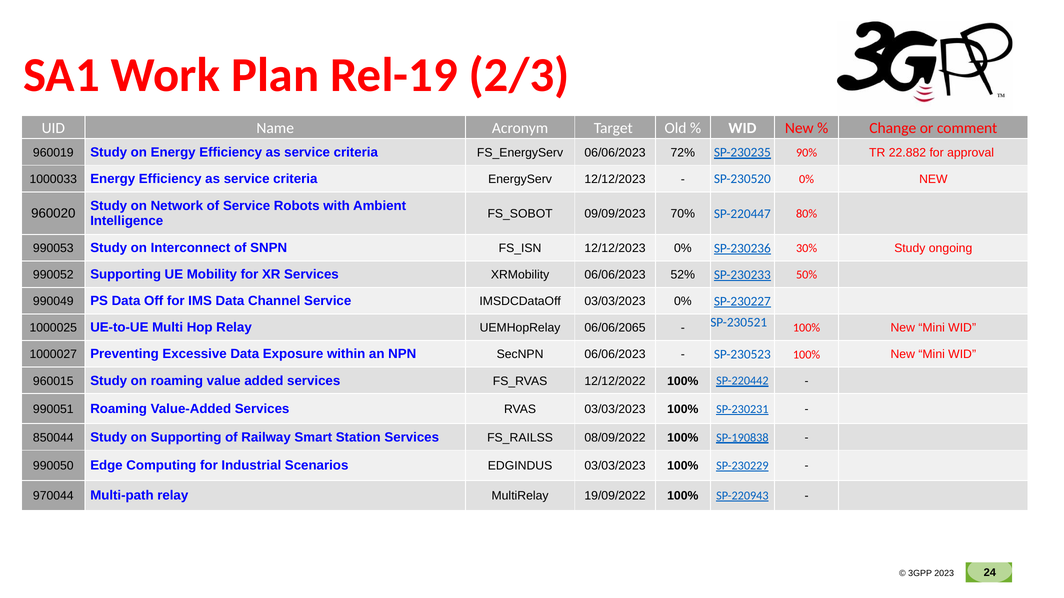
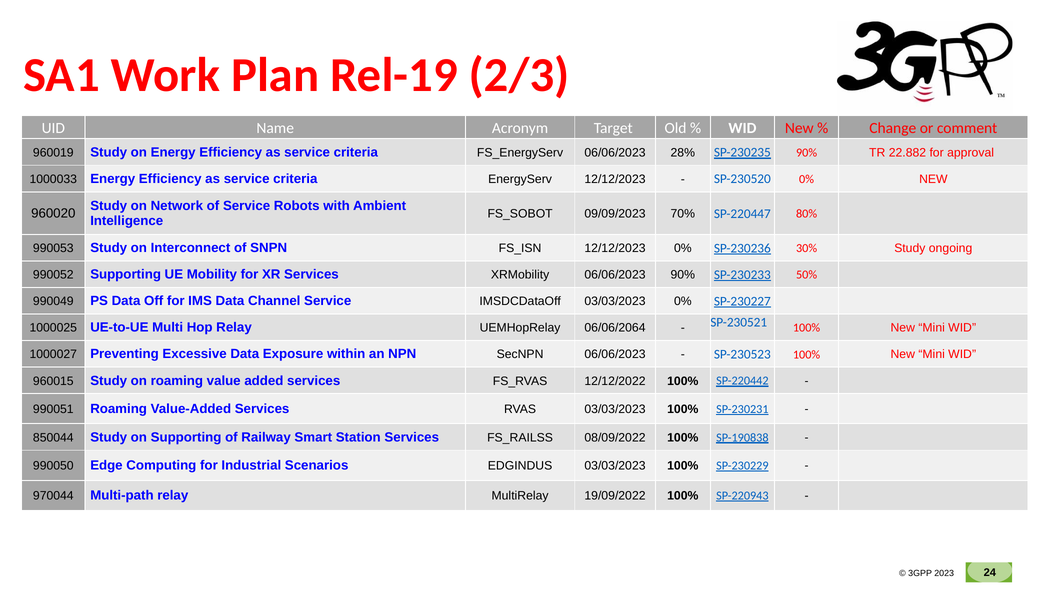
72%: 72% -> 28% (683, 153)
06/06/2023 52%: 52% -> 90% (683, 275)
06/06/2065: 06/06/2065 -> 06/06/2064 (615, 328)
